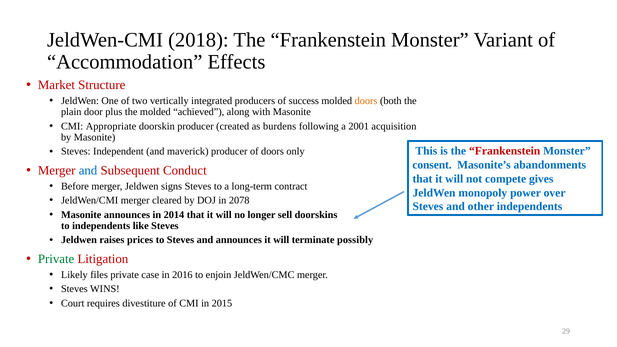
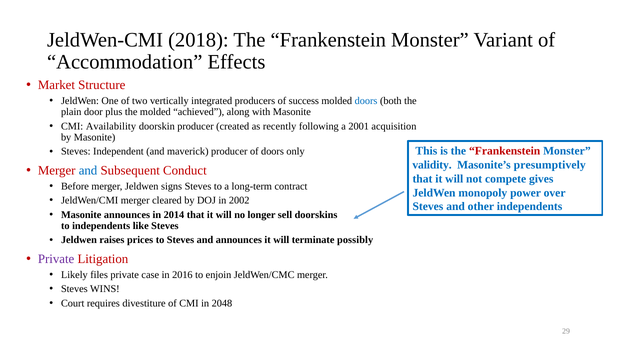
doors colour: orange -> blue (366, 101)
Appropriate: Appropriate -> Availability (111, 126)
burdens: burdens -> recently (280, 126)
consent: consent -> validity (432, 165)
abandonments: abandonments -> presumptively (550, 165)
2078: 2078 -> 2002 (239, 200)
Private colour: green -> purple (56, 259)
2015: 2015 -> 2048 (222, 303)
